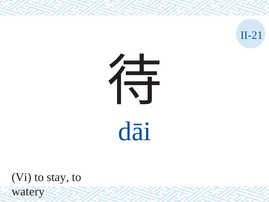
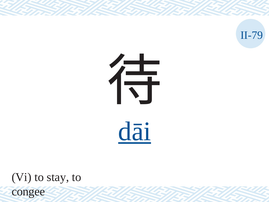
II-21: II-21 -> II-79 (252, 35)
dāi underline: none -> present (135, 131)
watery: watery -> congee (28, 191)
